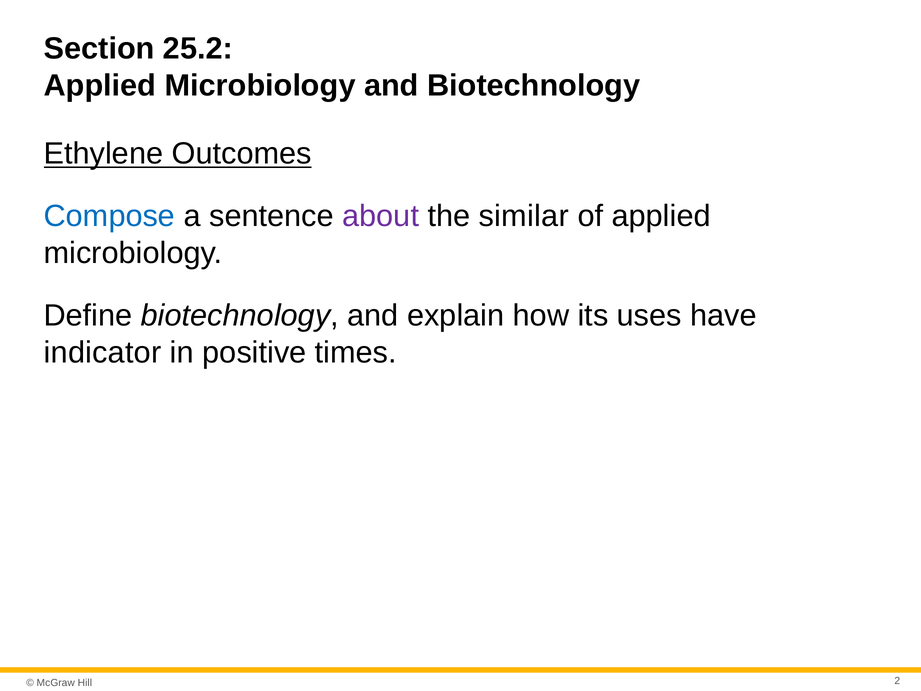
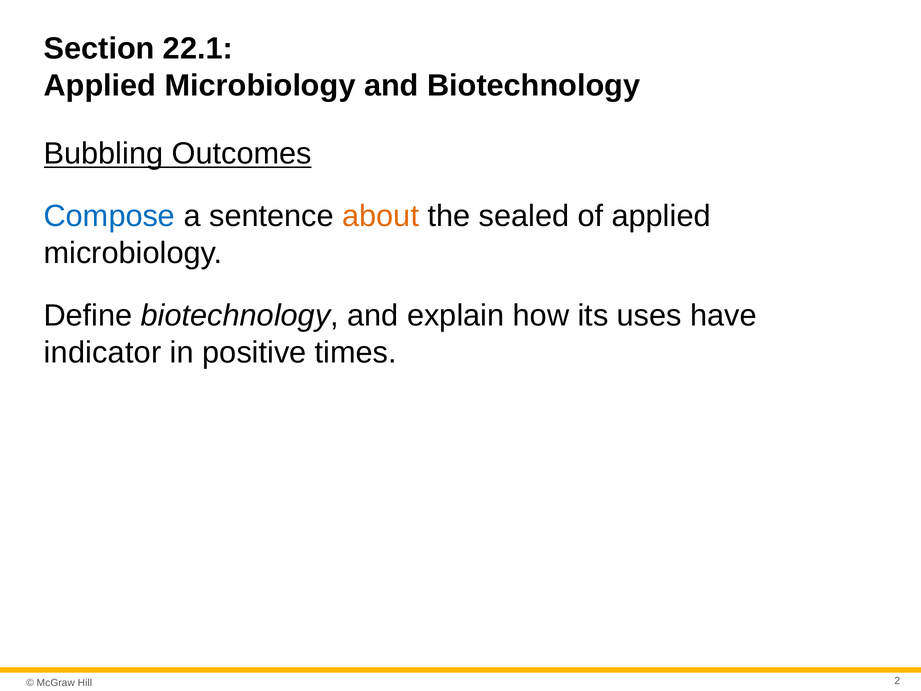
25.2: 25.2 -> 22.1 (198, 49)
Ethylene: Ethylene -> Bubbling (103, 154)
about colour: purple -> orange (381, 216)
similar: similar -> sealed (524, 216)
